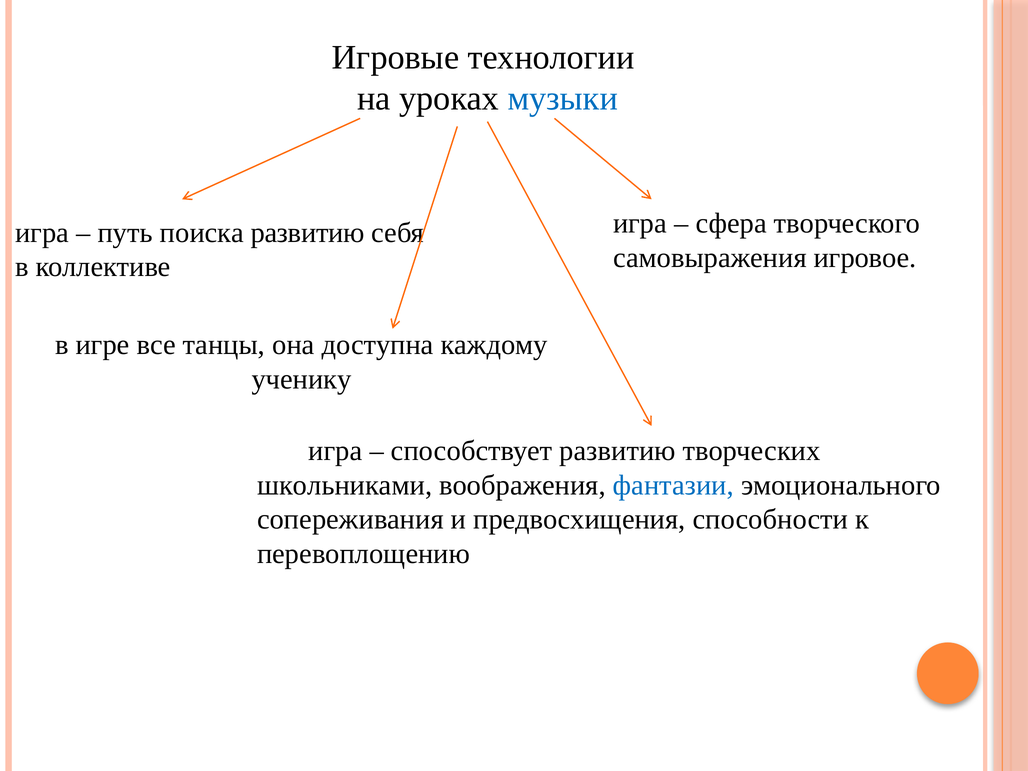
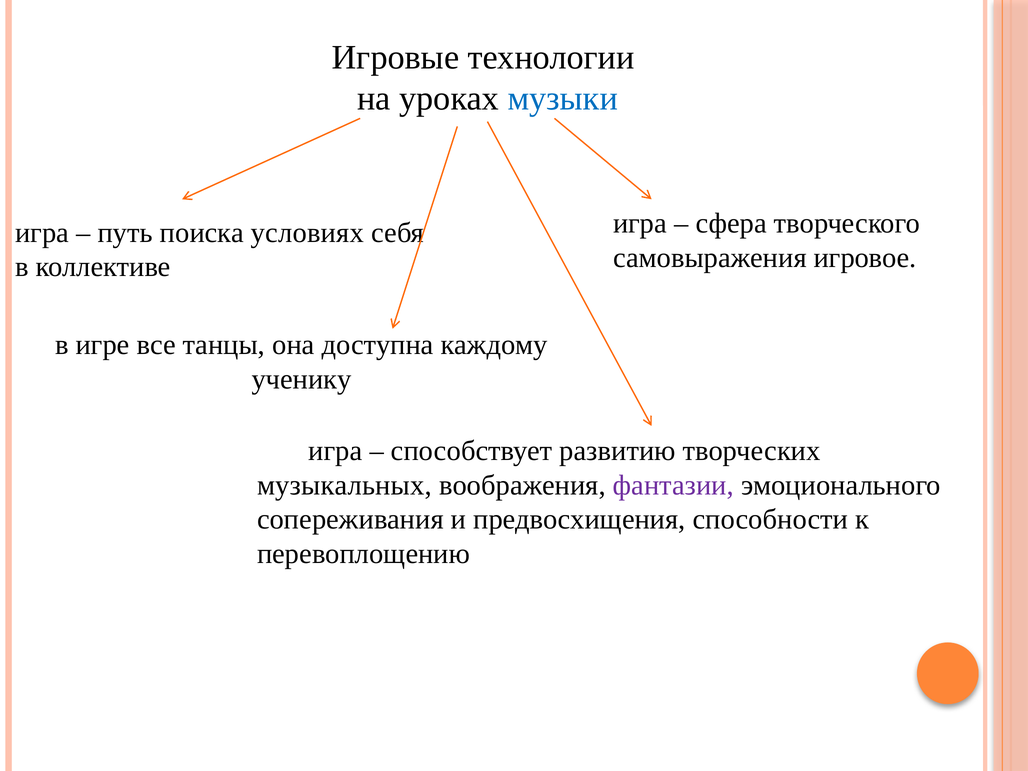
поиска развитию: развитию -> условиях (307, 233)
школьниками: школьниками -> музыкальных (345, 485)
фантазии colour: blue -> purple (673, 485)
